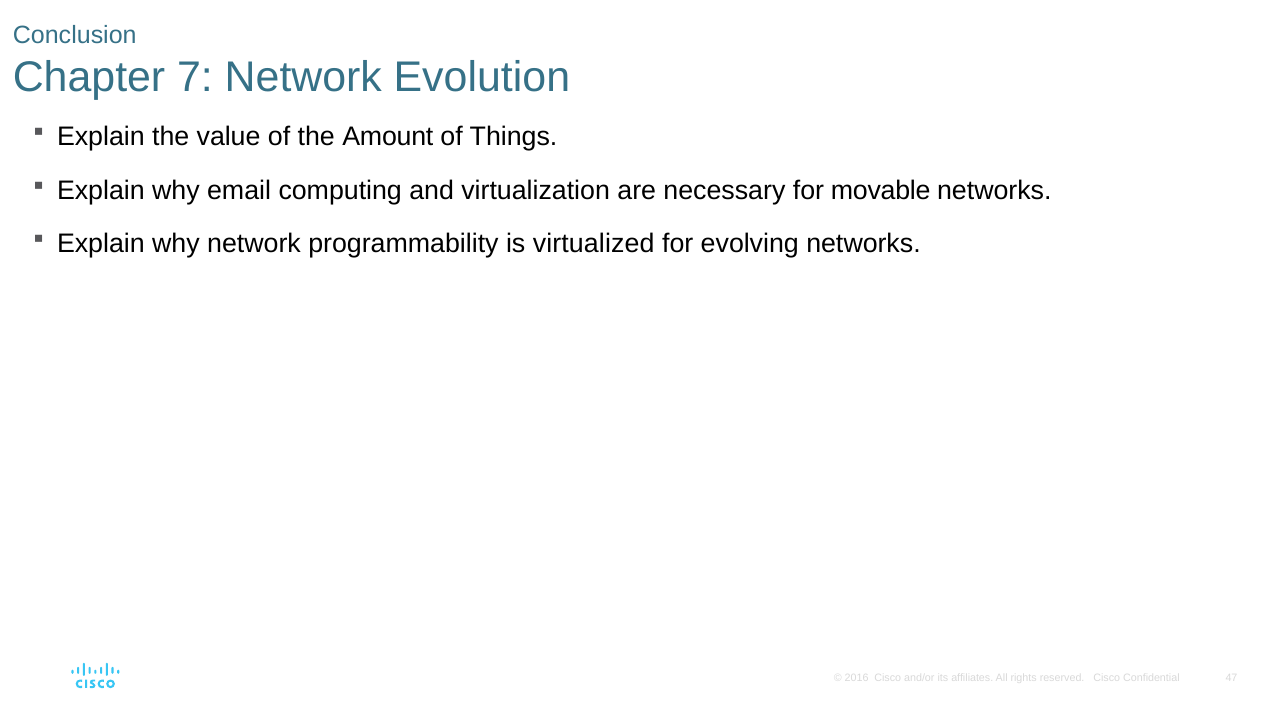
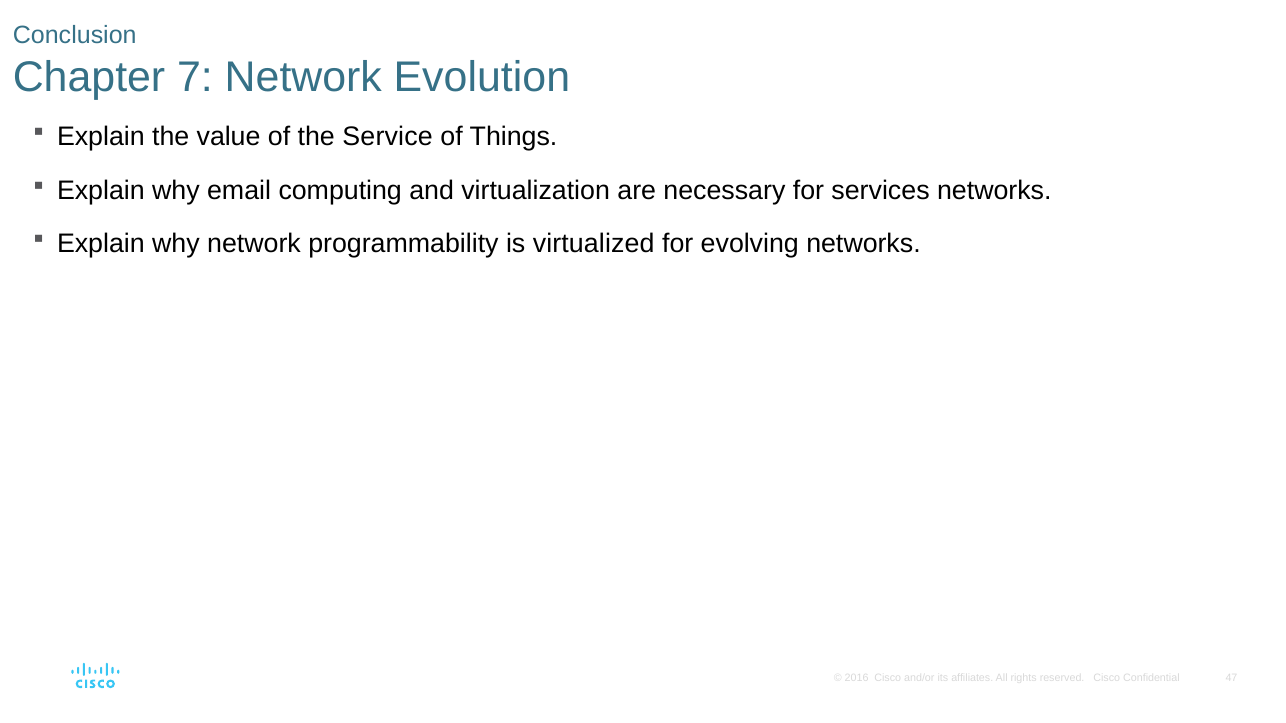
Amount: Amount -> Service (388, 137)
movable: movable -> services (881, 190)
